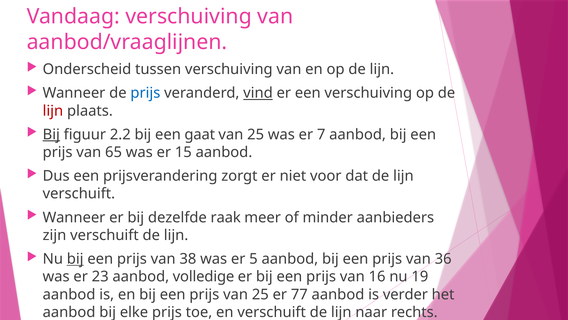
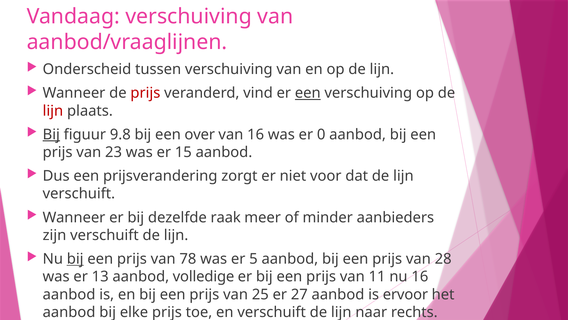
prijs colour: blue -> red (145, 93)
vind underline: present -> none (258, 93)
een underline: none -> present (308, 93)
2.2: 2.2 -> 9.8 (120, 134)
gaat: gaat -> over (200, 134)
25: 25 -> 16 (256, 134)
7: 7 -> 0 (321, 134)
65: 65 -> 23 (114, 152)
38: 38 -> 78 (188, 259)
36: 36 -> 28 (443, 259)
23: 23 -> 13 (100, 276)
16: 16 -> 11 (377, 276)
nu 19: 19 -> 16 (420, 276)
77: 77 -> 27 (299, 294)
verder: verder -> ervoor (405, 294)
